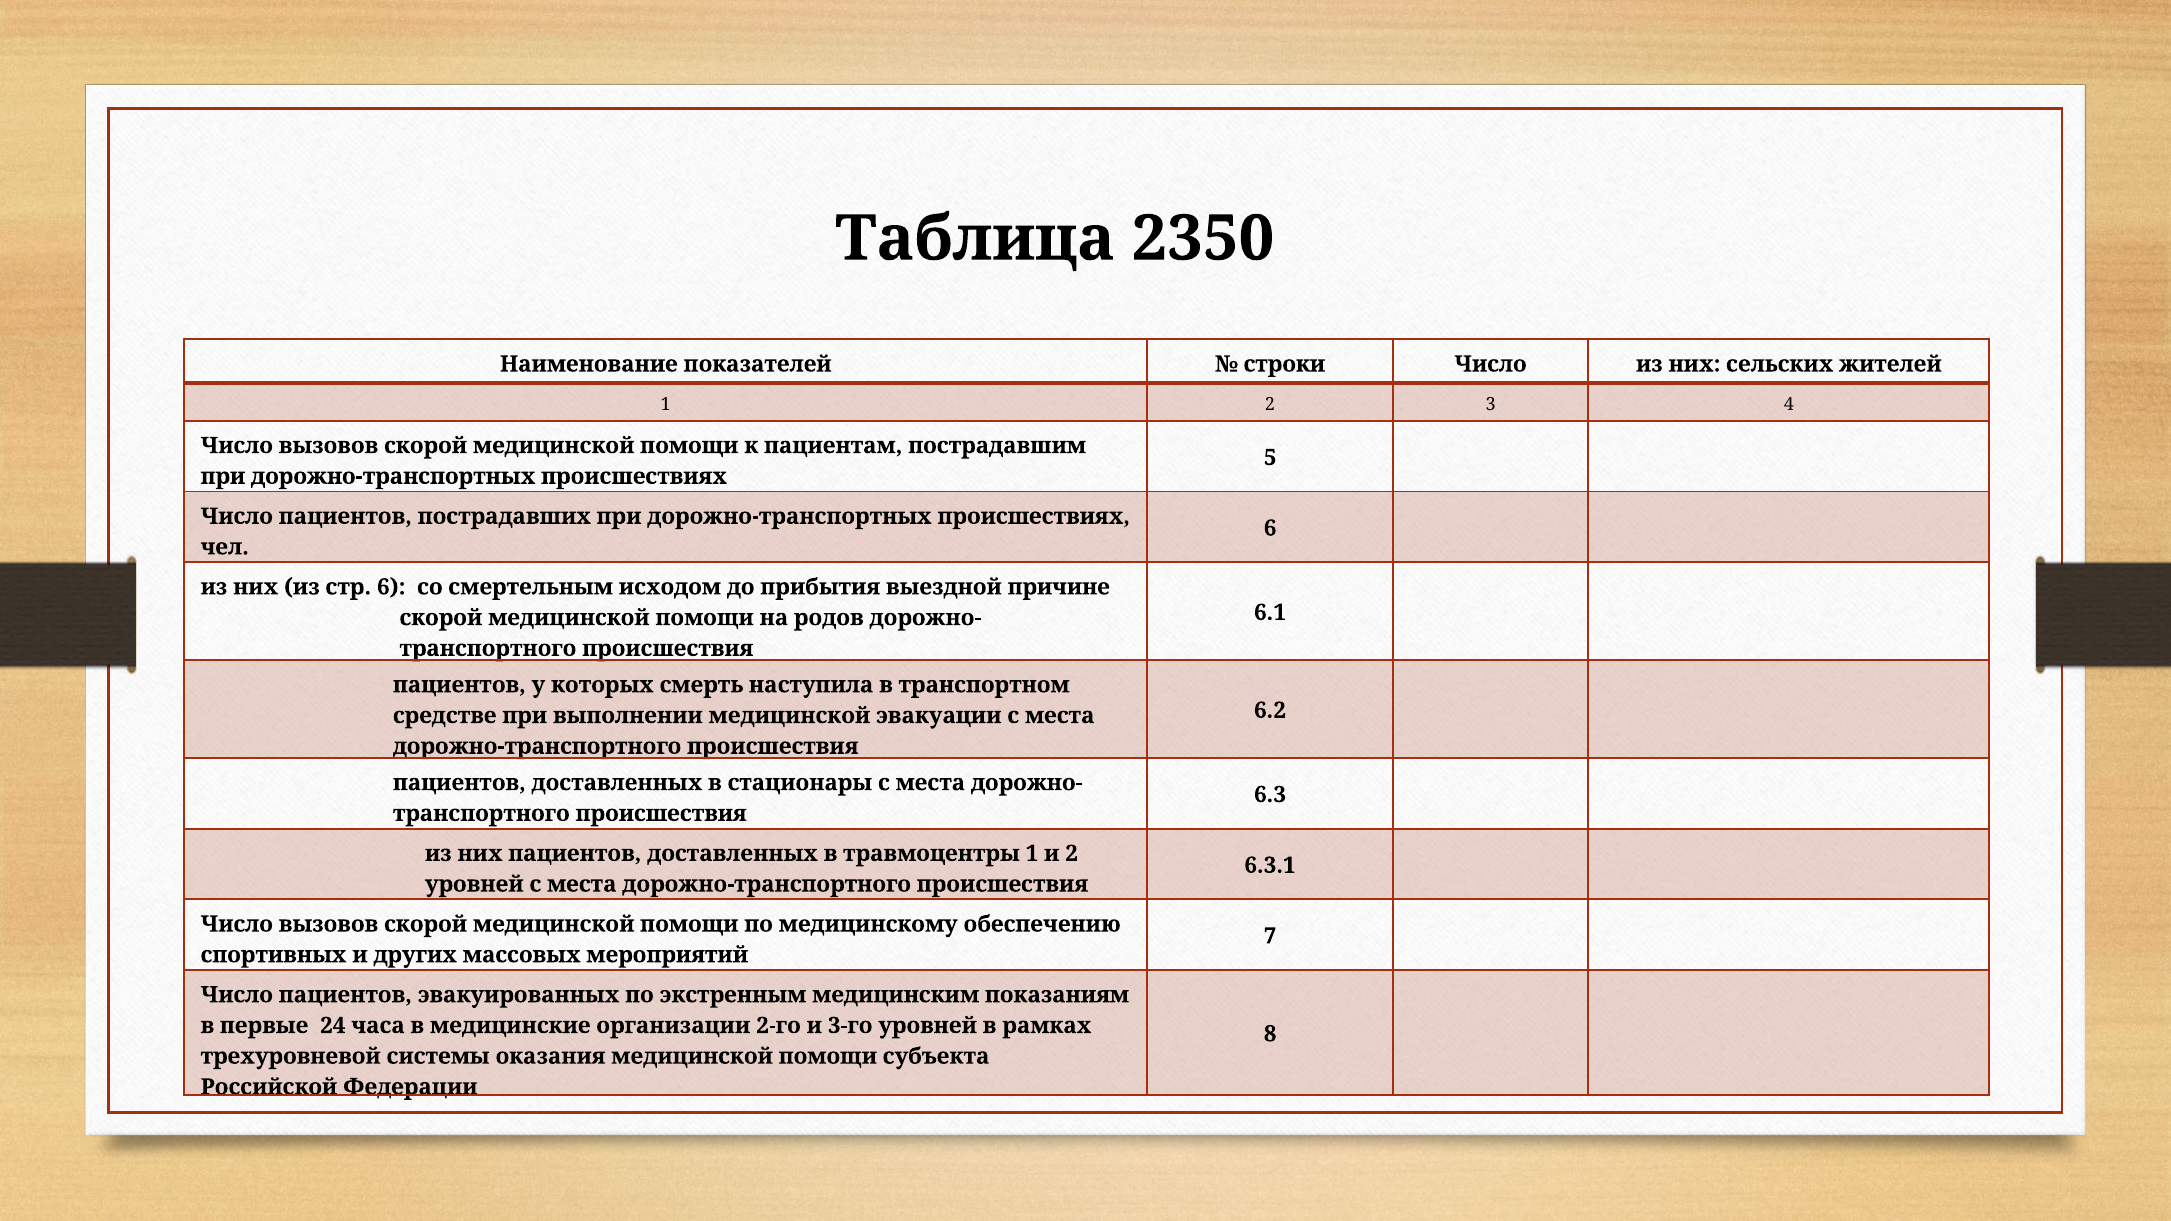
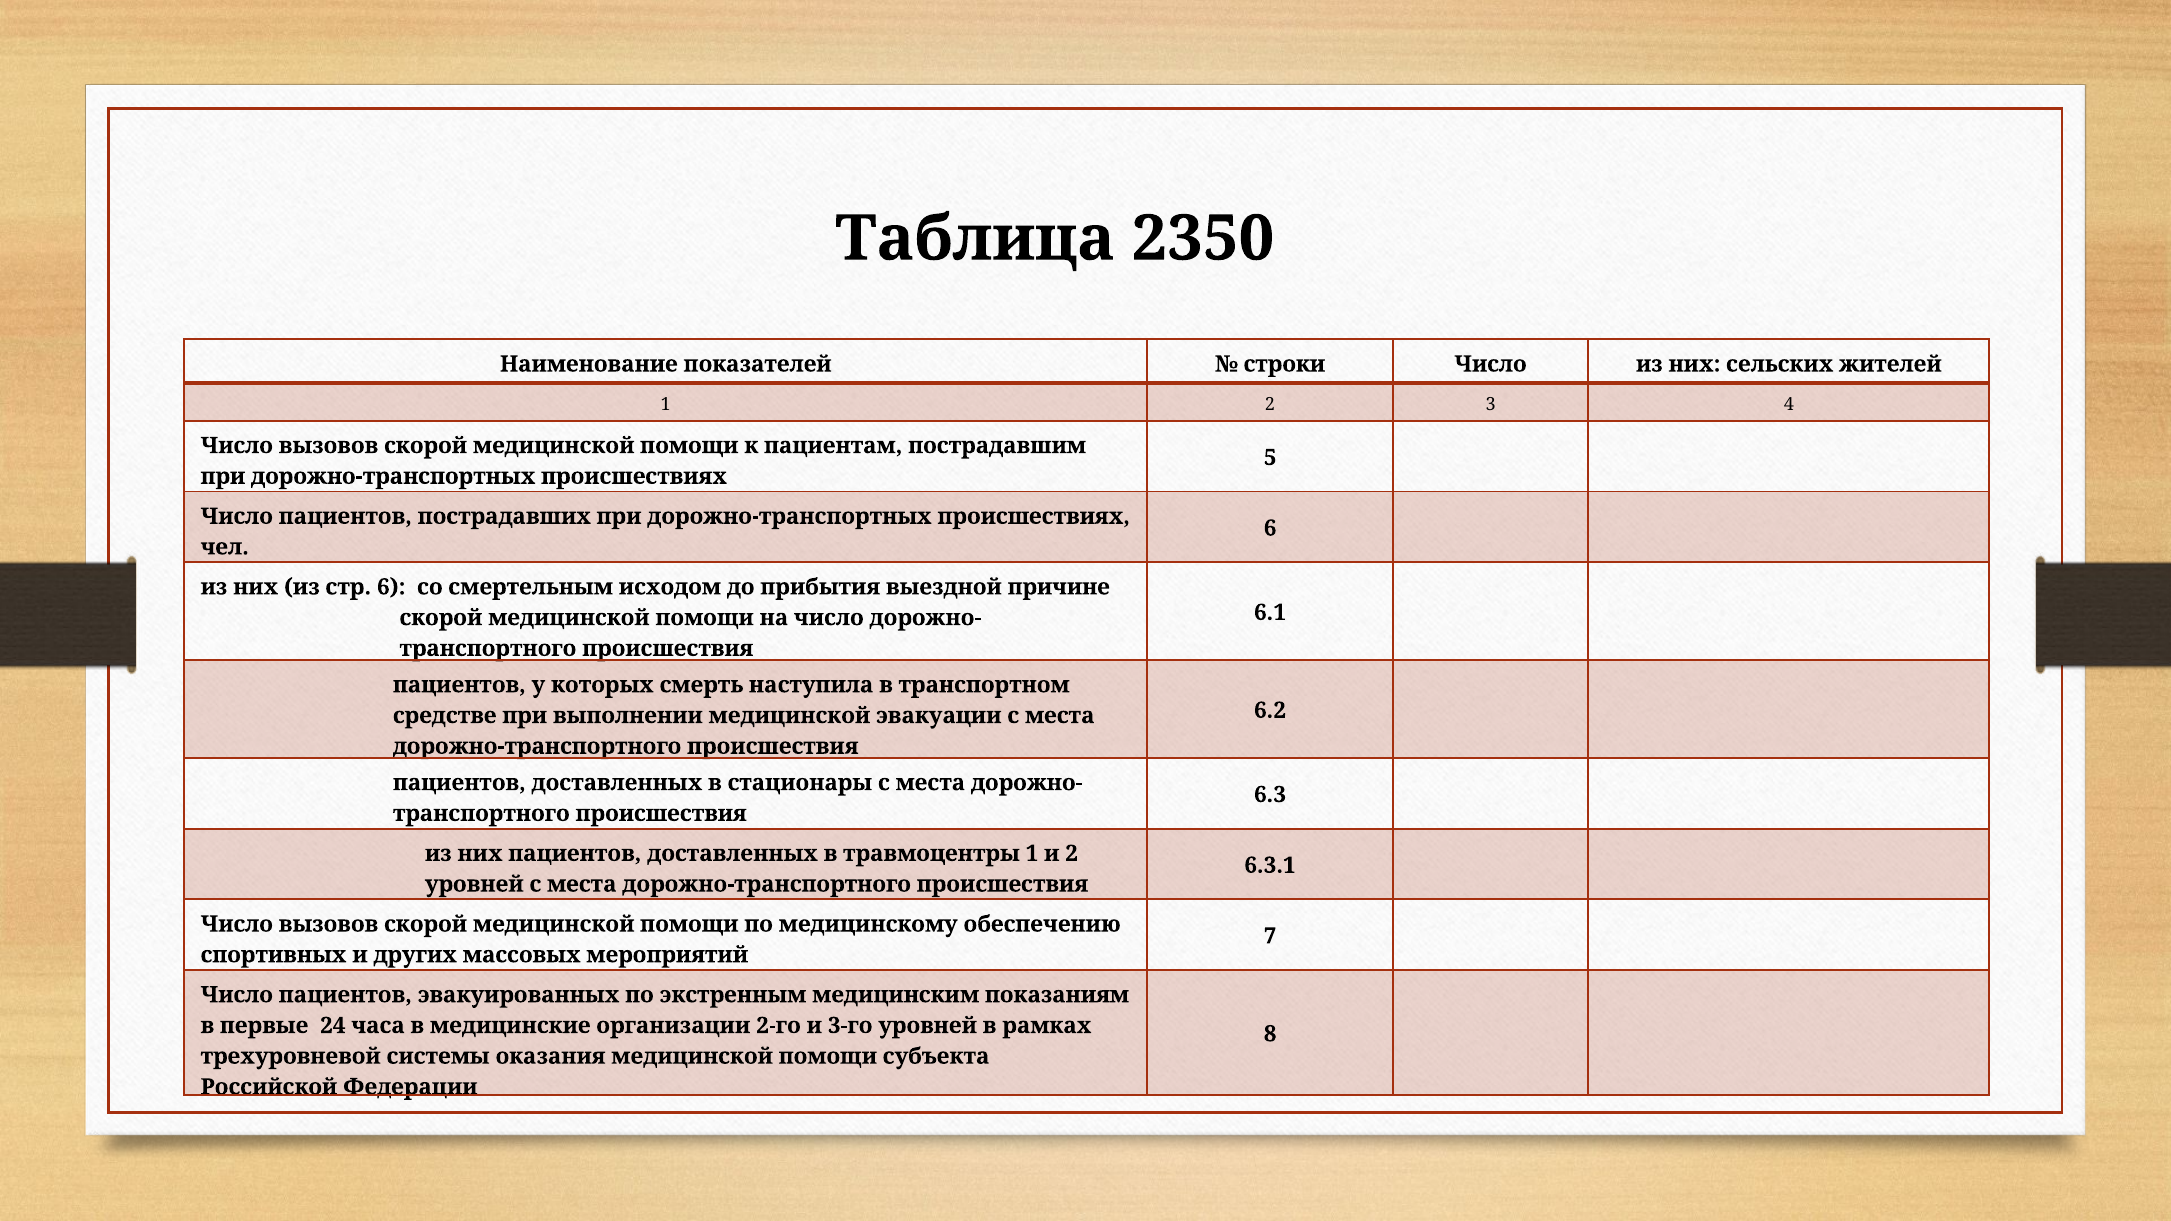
на родов: родов -> число (829, 618)
